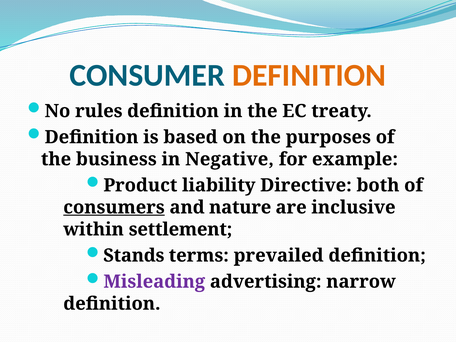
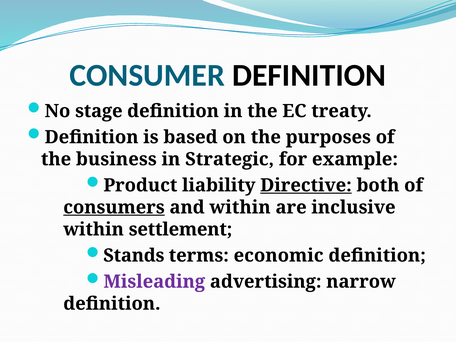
DEFINITION colour: orange -> black (309, 75)
rules: rules -> stage (99, 111)
Negative: Negative -> Strategic (230, 159)
Directive underline: none -> present (306, 185)
and nature: nature -> within (240, 207)
prevailed: prevailed -> economic (279, 256)
